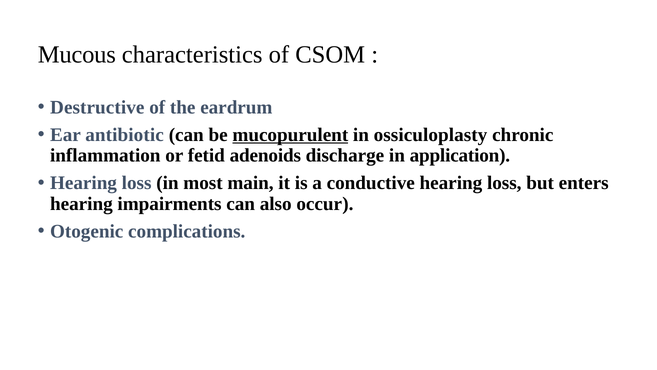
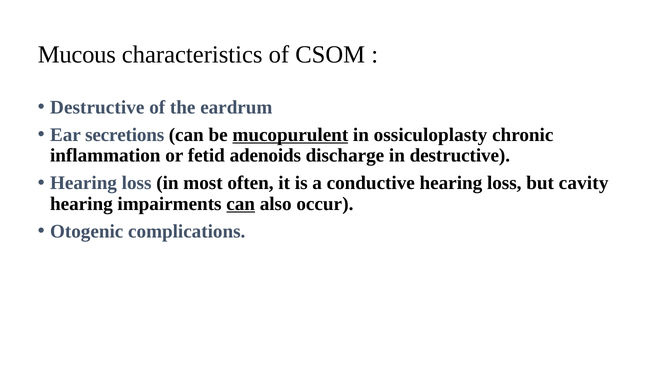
antibiotic: antibiotic -> secretions (125, 135)
in application: application -> destructive (460, 155)
main: main -> often (251, 183)
enters: enters -> cavity (584, 183)
can underline: none -> present (241, 203)
